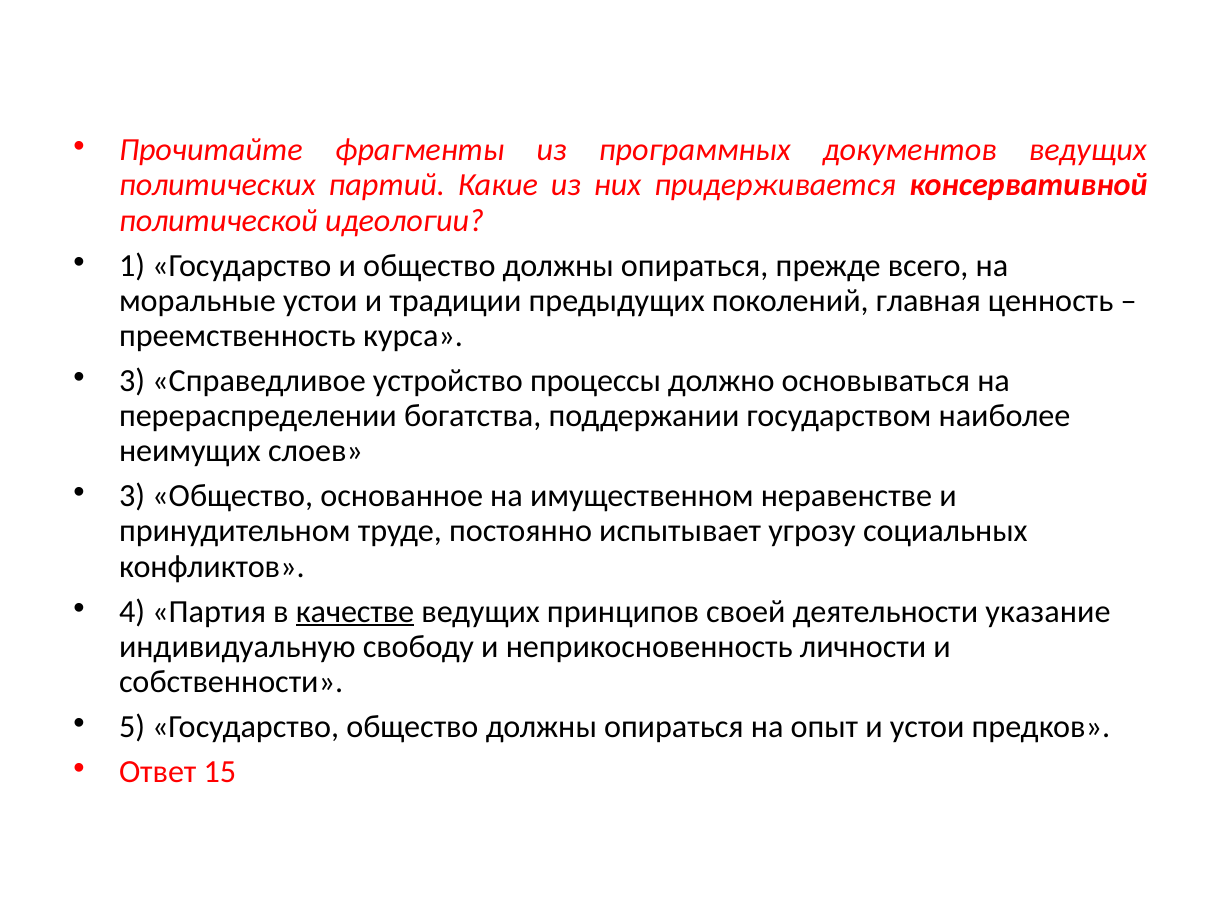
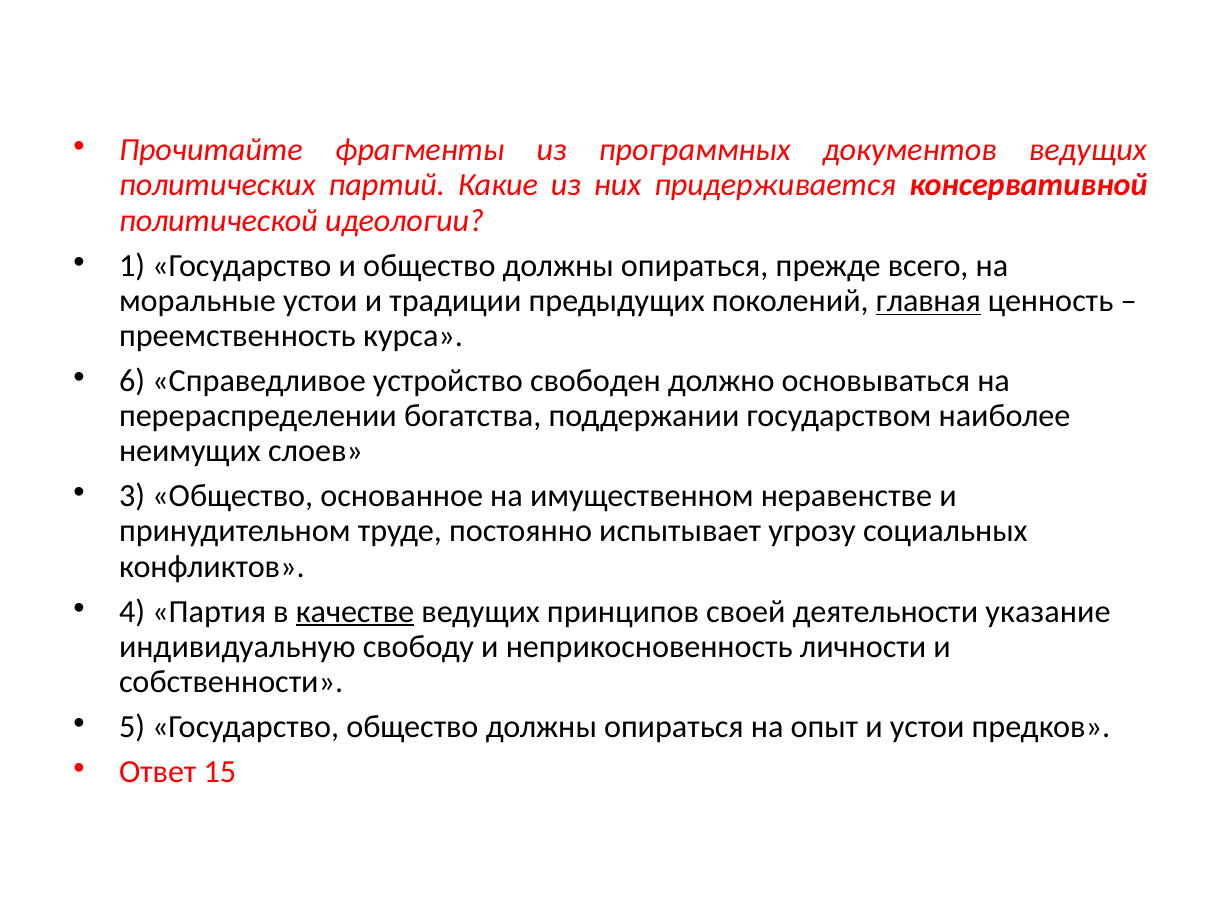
главная underline: none -> present (928, 301)
3: 3 -> 6 (132, 381)
процессы: процессы -> свободен (595, 381)
